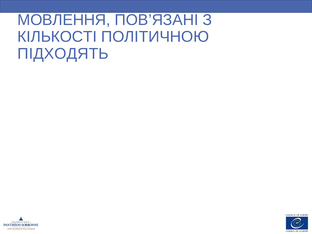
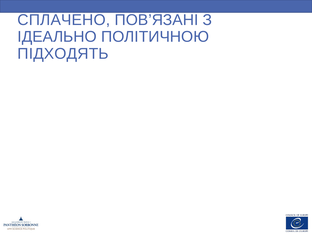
МОВЛЕННЯ: МОВЛЕННЯ -> СПЛАЧЕНО (64, 20)
КІЛЬКОСТІ: КІЛЬКОСТІ -> ІДЕАЛЬНО (57, 37)
